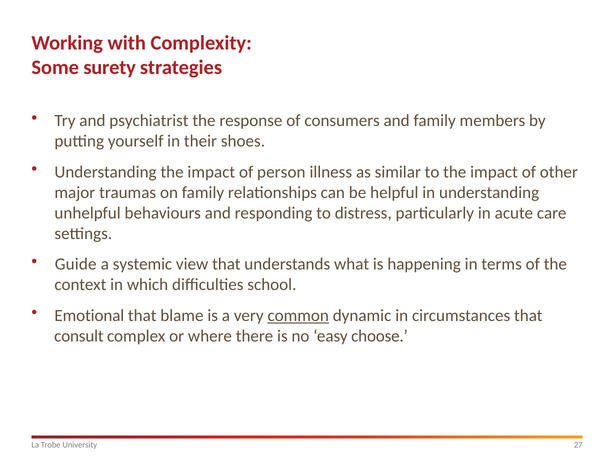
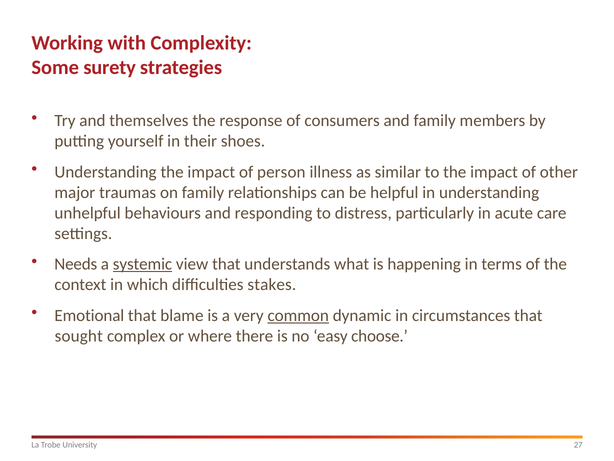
psychiatrist: psychiatrist -> themselves (149, 121)
Guide: Guide -> Needs (76, 264)
systemic underline: none -> present (142, 264)
school: school -> stakes (272, 284)
consult: consult -> sought (79, 336)
